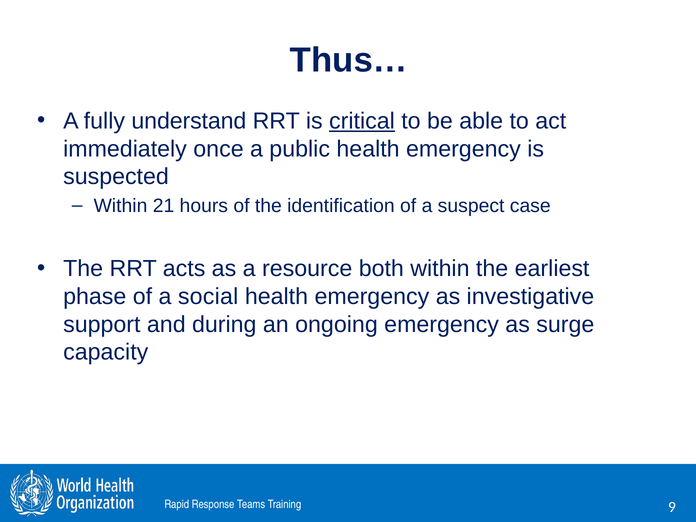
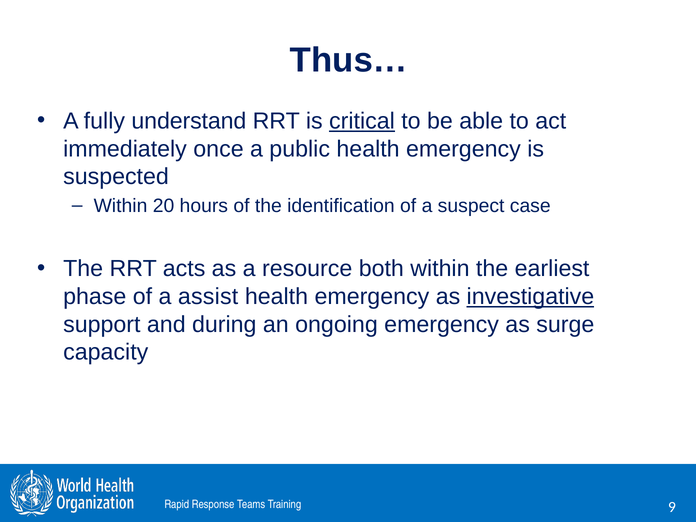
21: 21 -> 20 (164, 206)
social: social -> assist (208, 297)
investigative underline: none -> present (530, 297)
